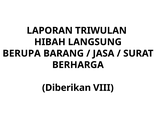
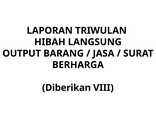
BERUPA: BERUPA -> OUTPUT (22, 53)
